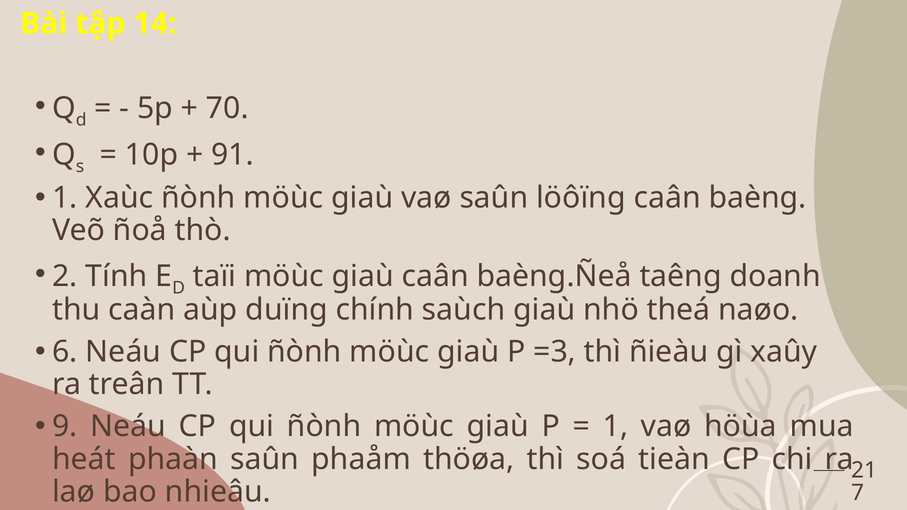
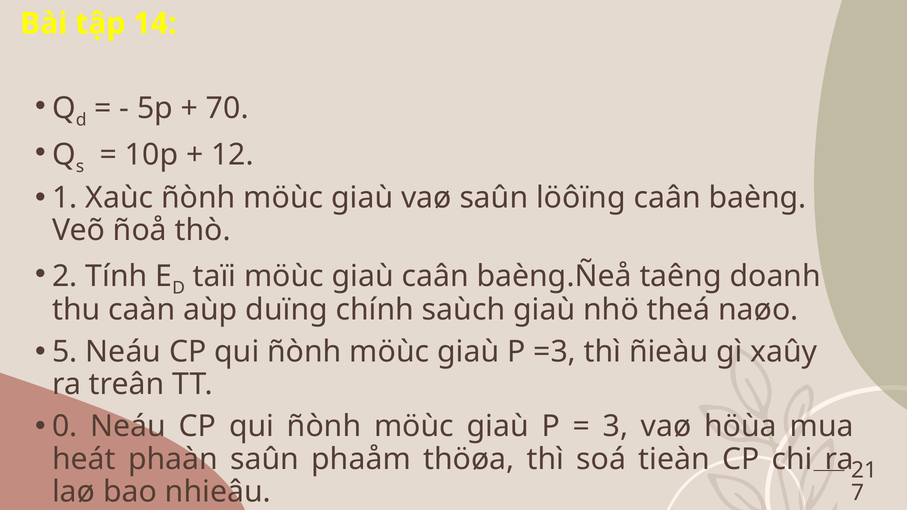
91: 91 -> 12 (233, 155)
6: 6 -> 5 (65, 352)
9: 9 -> 0 (65, 427)
1: 1 -> 3 (615, 427)
